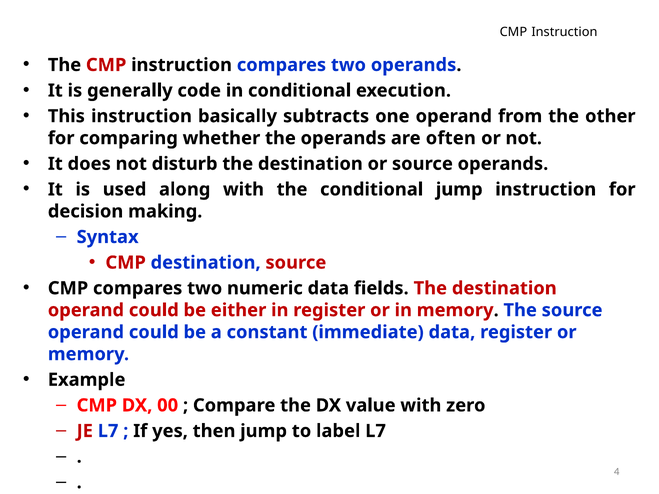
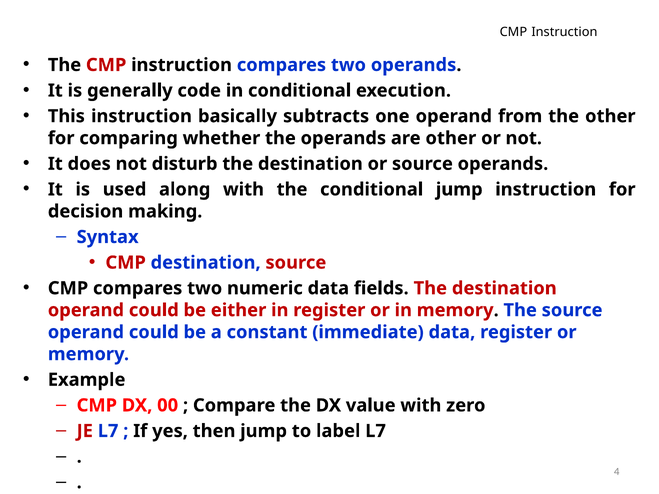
are often: often -> other (451, 138)
